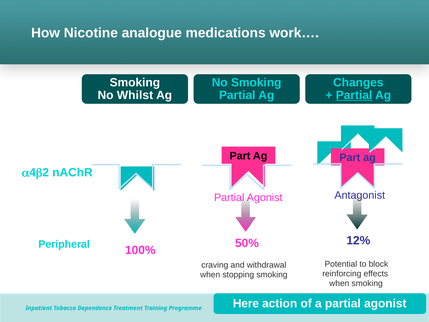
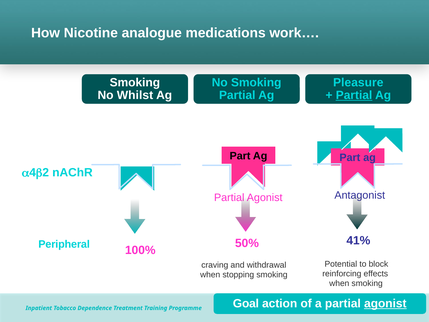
Changes: Changes -> Pleasure (358, 82)
12%: 12% -> 41% (358, 240)
Here: Here -> Goal (246, 303)
agonist underline: none -> present (385, 303)
